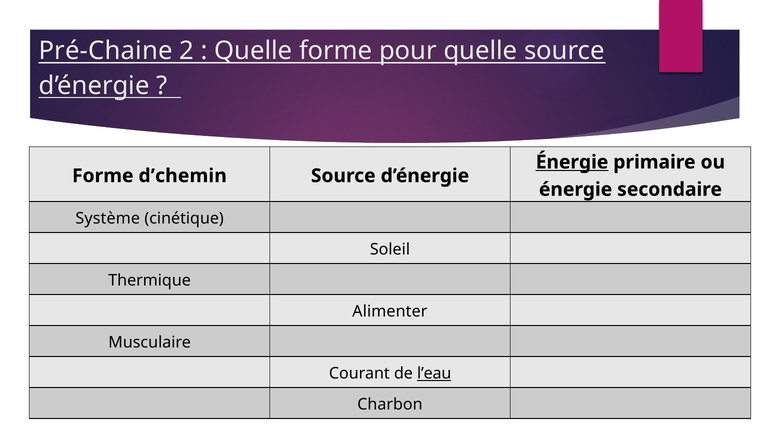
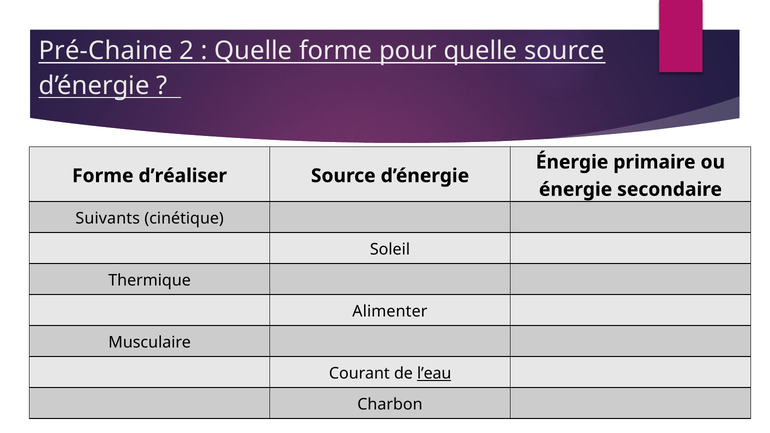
Énergie underline: present -> none (572, 162)
d’chemin: d’chemin -> d’réaliser (183, 176)
Système: Système -> Suivants (108, 218)
